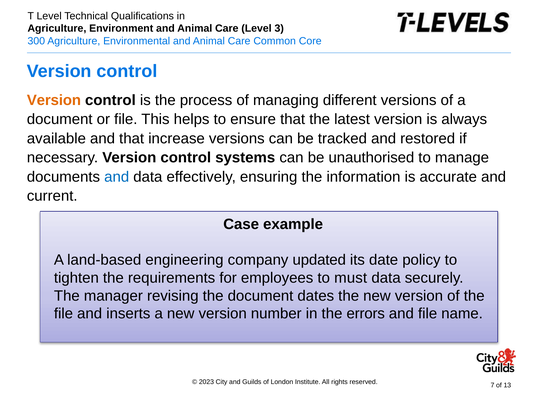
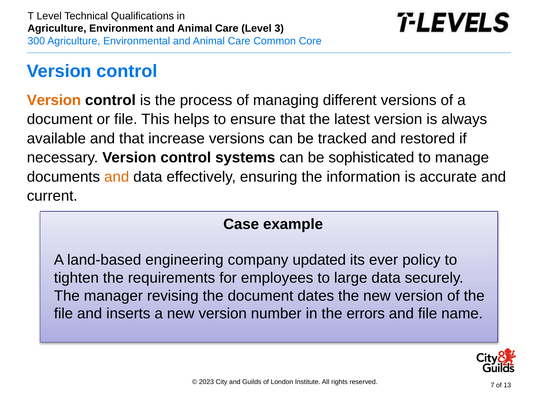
unauthorised: unauthorised -> sophisticated (371, 158)
and colour: blue -> orange (117, 177)
date: date -> ever (384, 260)
must: must -> large (351, 278)
